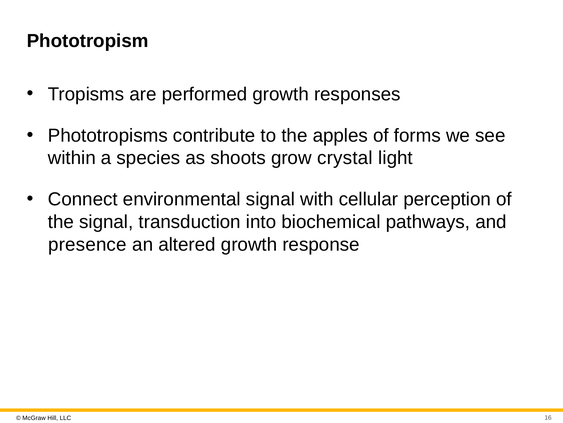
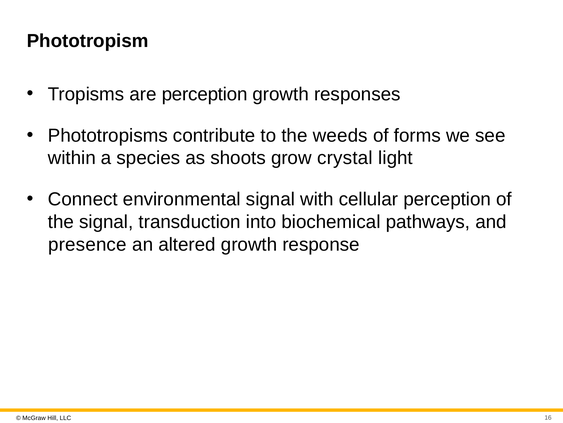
are performed: performed -> perception (205, 94)
apples: apples -> weeds (340, 135)
